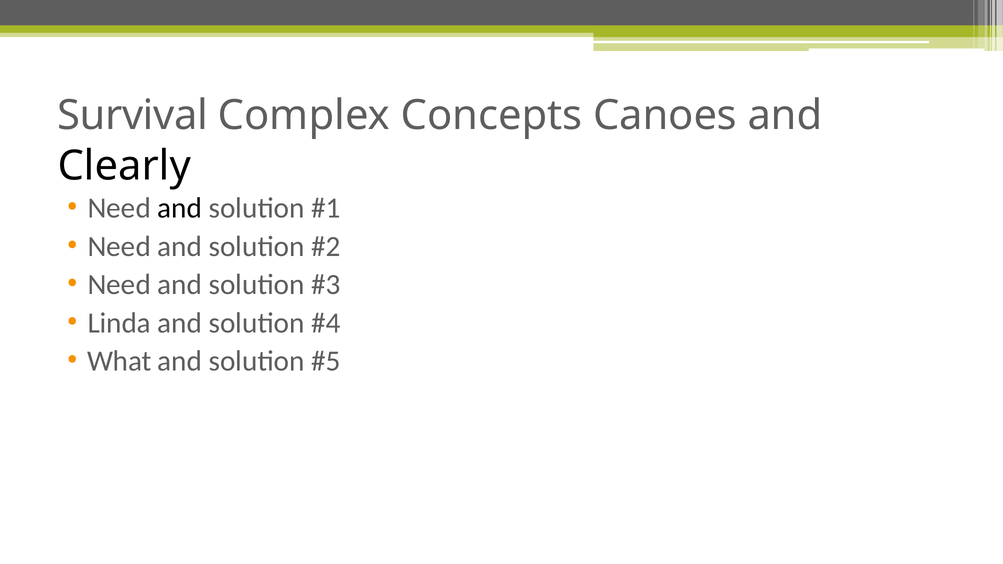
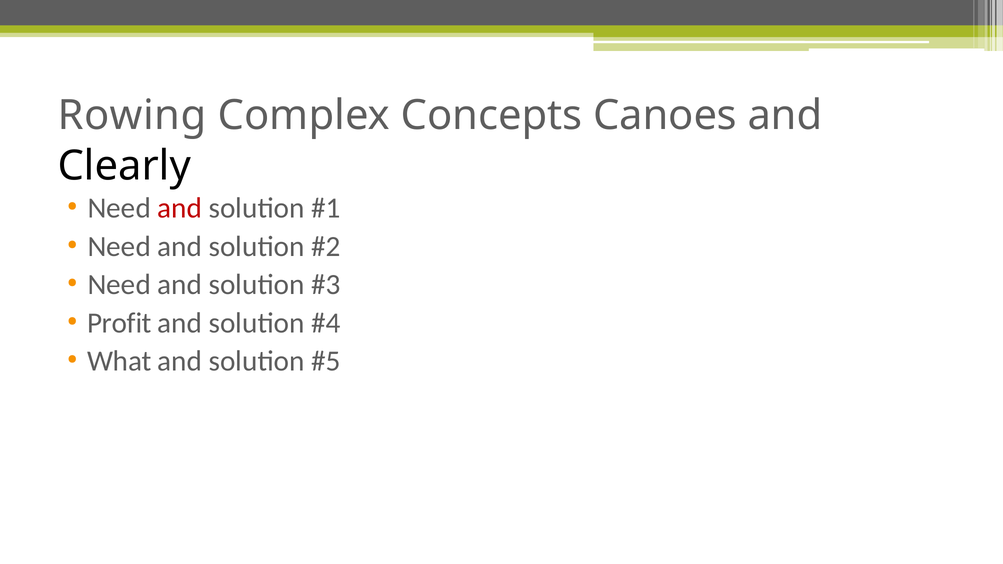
Survival: Survival -> Rowing (132, 116)
and colour: black -> red (180, 208)
Linda: Linda -> Profit (119, 323)
